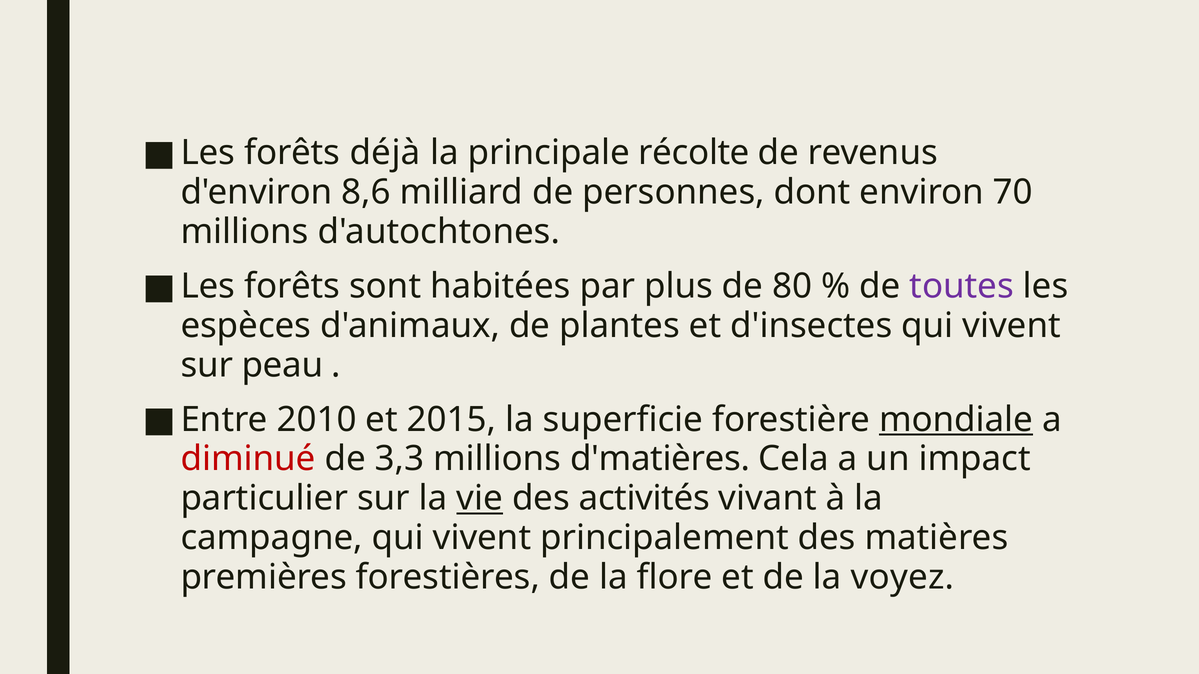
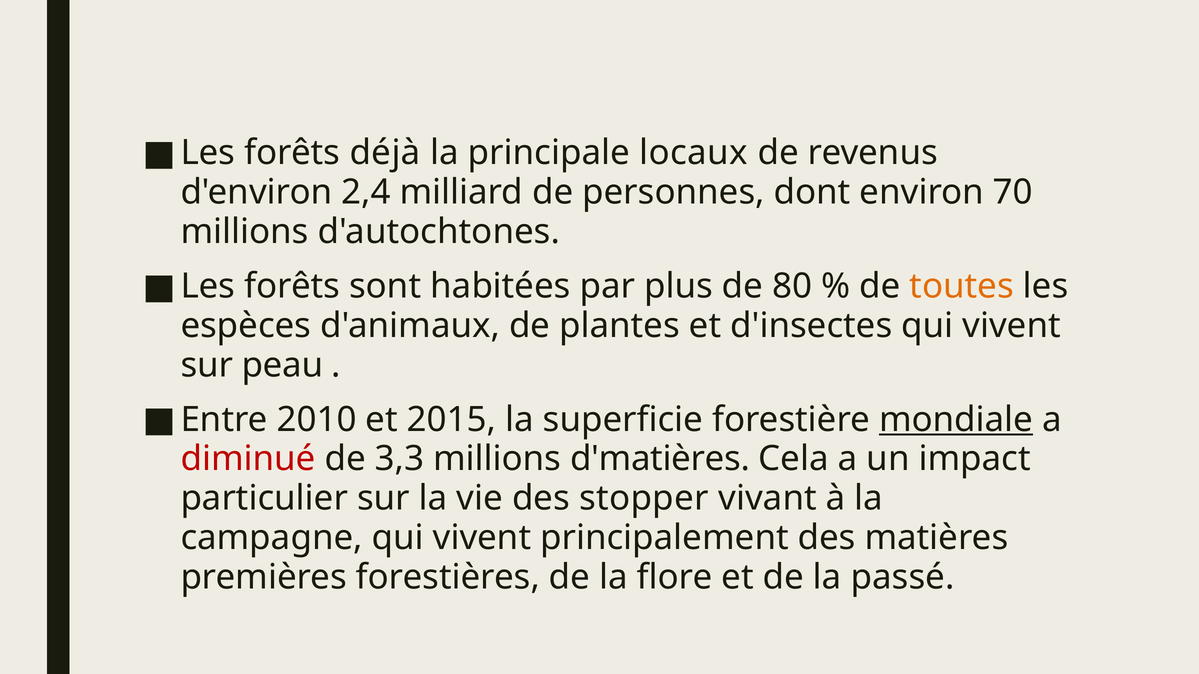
récolte: récolte -> locaux (694, 153)
8,6: 8,6 -> 2,4 (366, 192)
toutes colour: purple -> orange (962, 286)
vie underline: present -> none (480, 499)
activités: activités -> stopper (644, 499)
voyez: voyez -> passé (903, 578)
